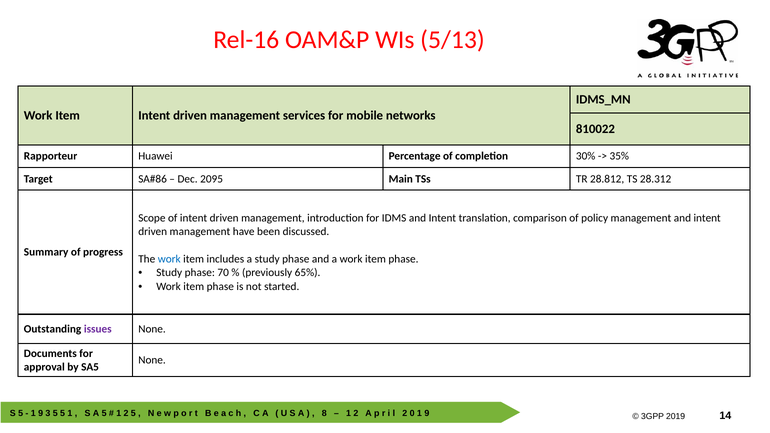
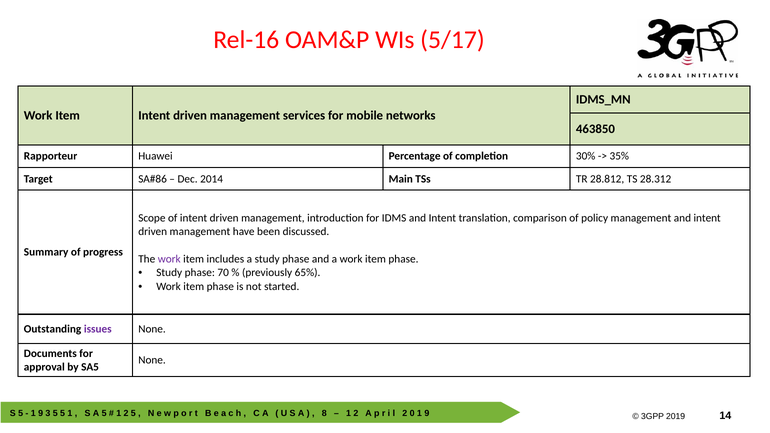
5/13: 5/13 -> 5/17 (452, 40)
810022: 810022 -> 463850 (595, 129)
2095: 2095 -> 2014 (212, 179)
work colour: blue -> purple (169, 259)
